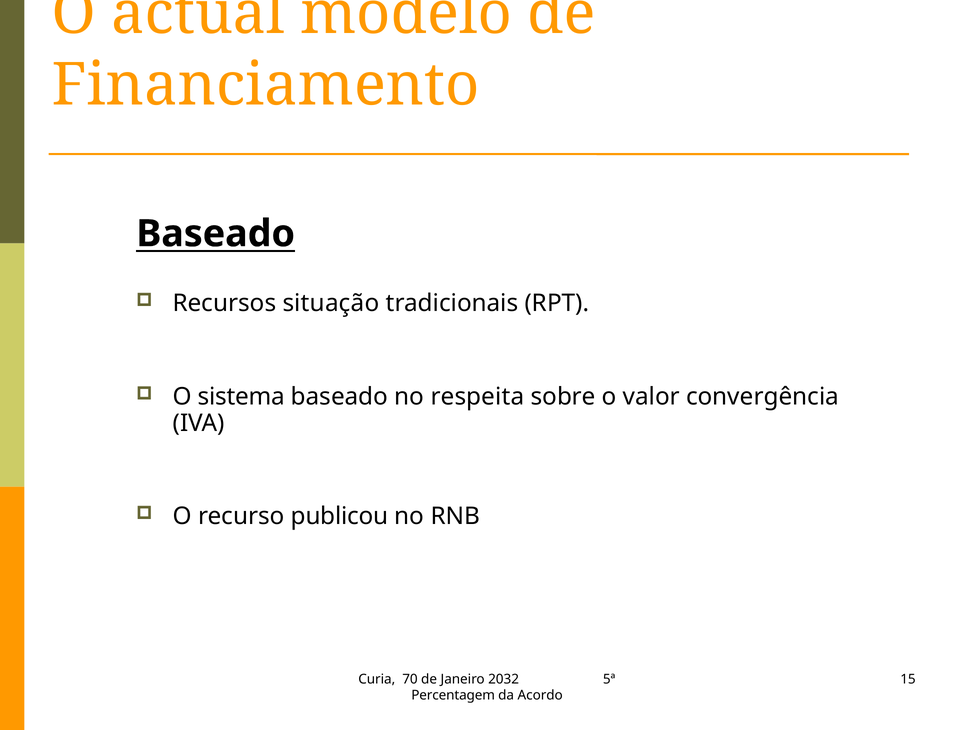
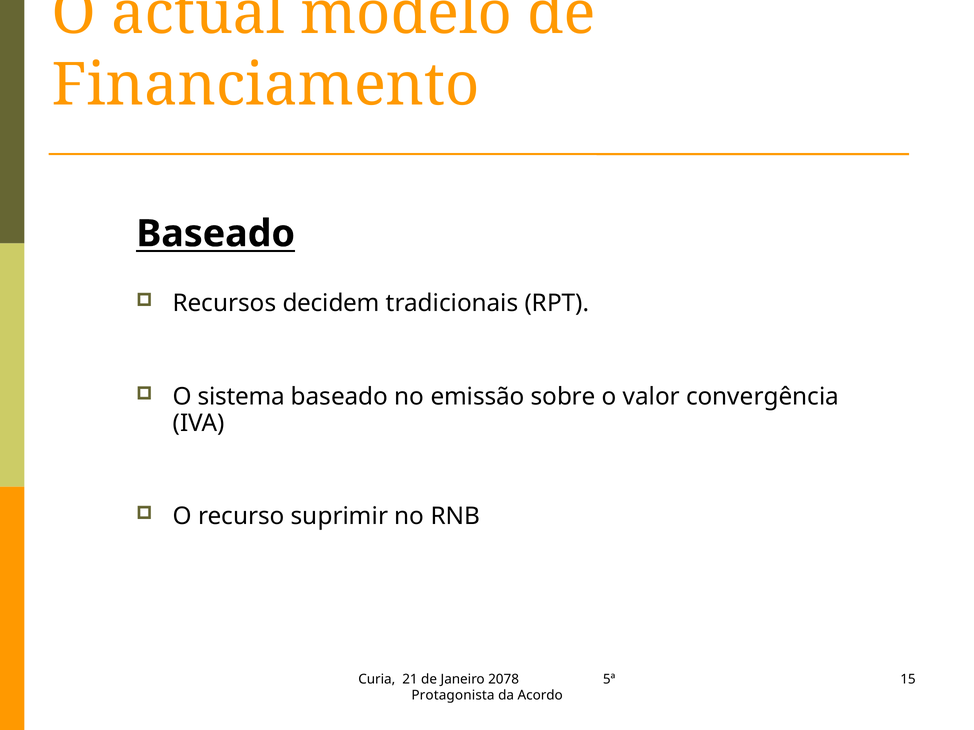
situação: situação -> decidem (331, 304)
respeita: respeita -> emissão (478, 397)
publicou: publicou -> suprimir (339, 517)
70: 70 -> 21 (410, 680)
2032: 2032 -> 2078 (504, 680)
Percentagem: Percentagem -> Protagonista (453, 696)
